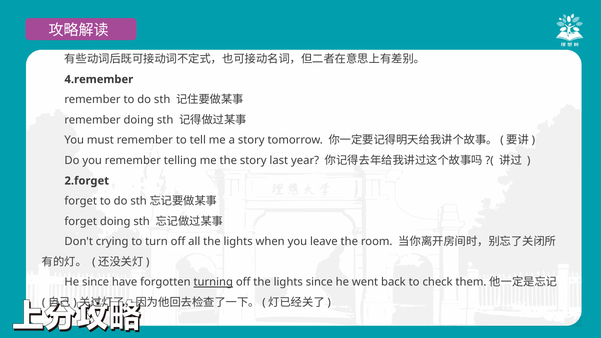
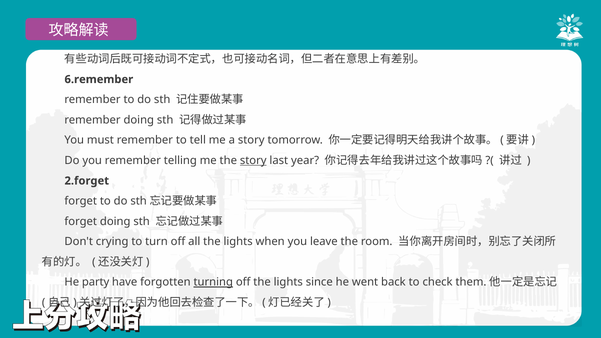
4.remember: 4.remember -> 6.remember (99, 79)
story underline: none -> present (253, 161)
He since: since -> party (96, 282)
